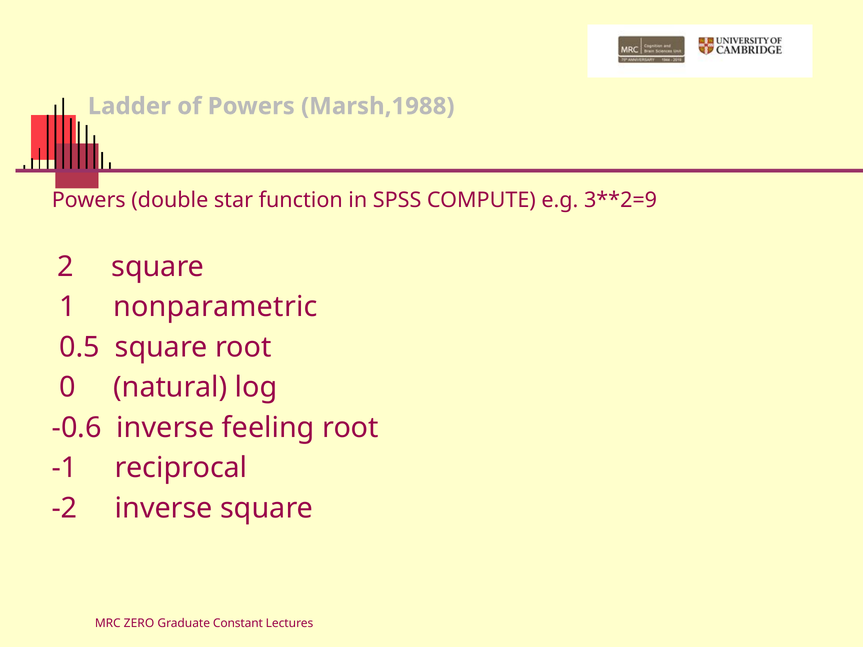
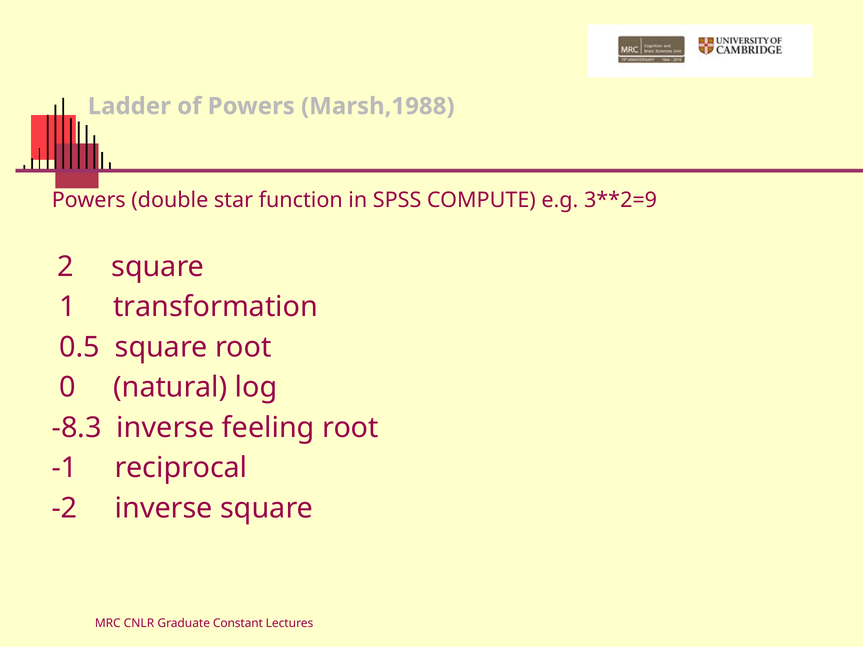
nonparametric: nonparametric -> transformation (216, 307)
-0.6: -0.6 -> -8.3 (77, 428)
ZERO: ZERO -> CNLR (139, 624)
